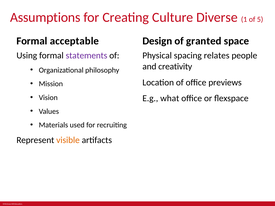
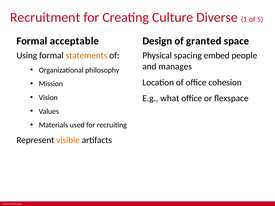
Assumptions: Assumptions -> Recruitment (45, 17)
statements colour: purple -> orange (87, 56)
relates: relates -> embed (217, 56)
creativity: creativity -> manages (175, 67)
previews: previews -> cohesion (225, 83)
